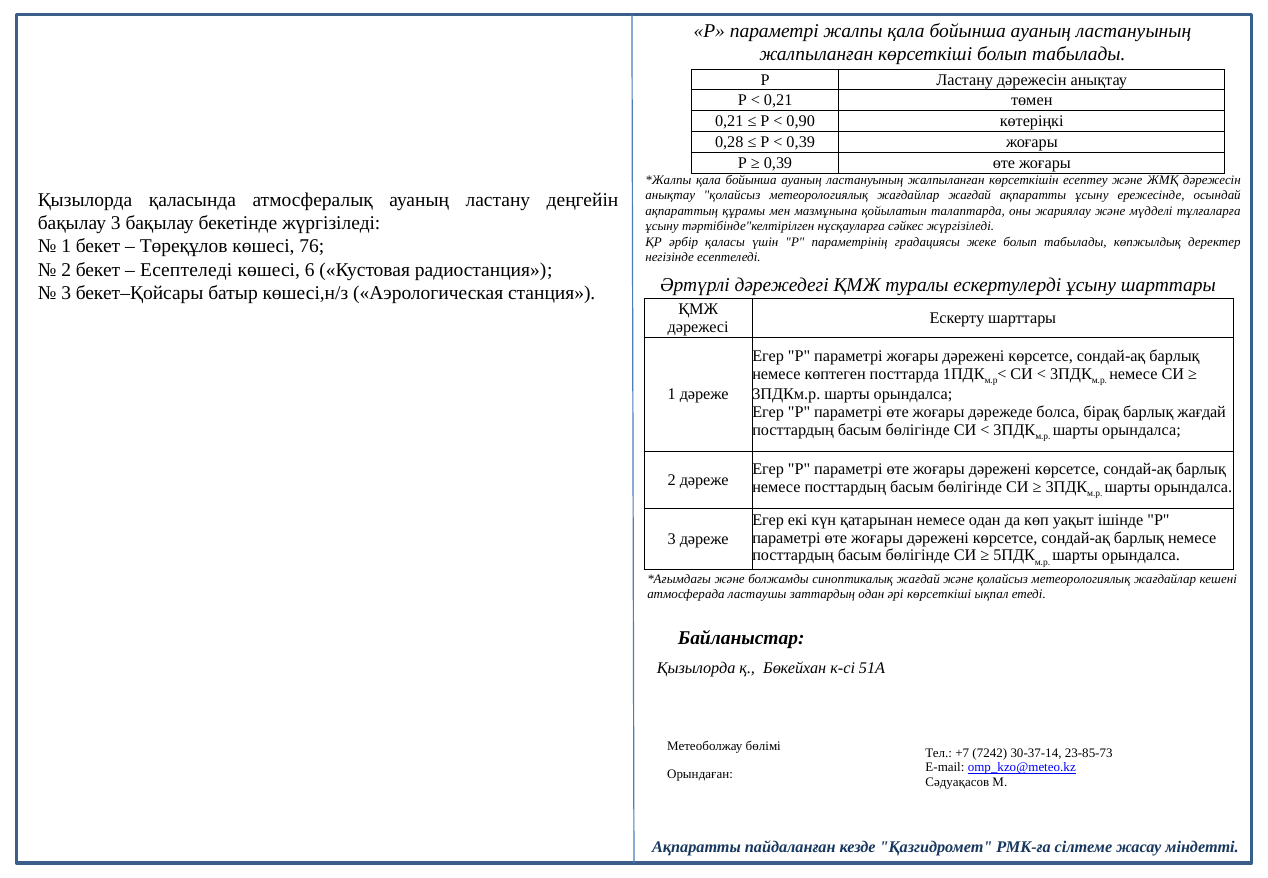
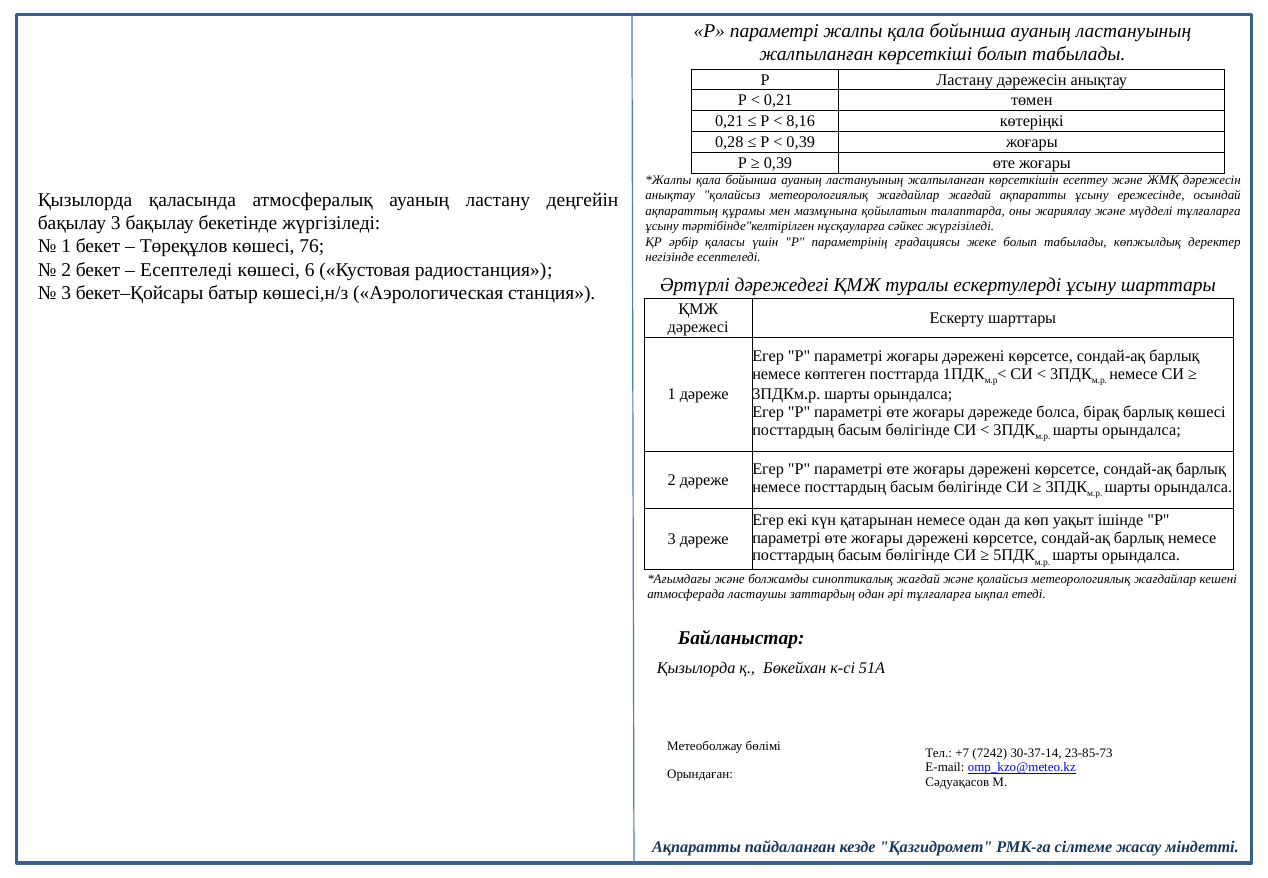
0,90: 0,90 -> 8,16 (801, 121)
барлық жағдай: жағдай -> көшесі (1202, 412)
әрі көрсеткіші: көрсеткіші -> тұлғаларға (939, 594)
